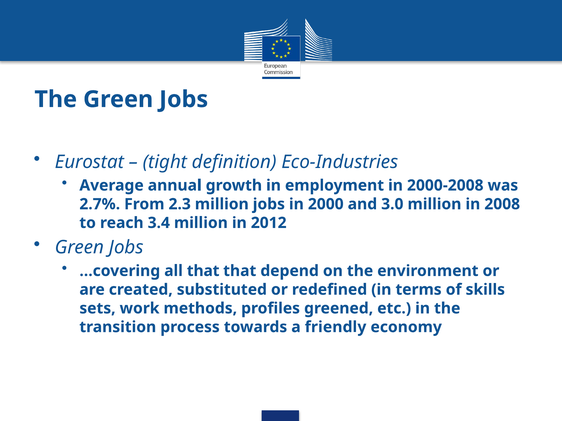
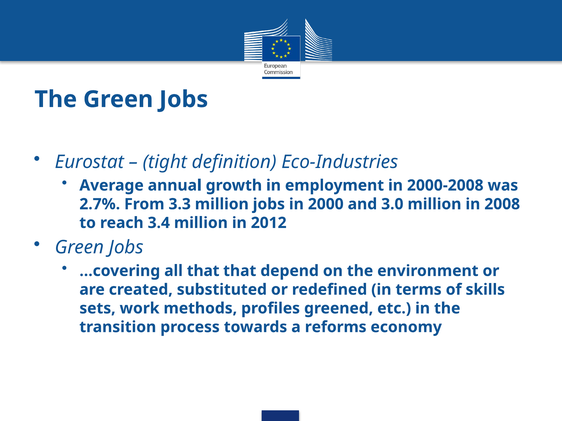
2.3: 2.3 -> 3.3 (180, 204)
friendly: friendly -> reforms (336, 327)
